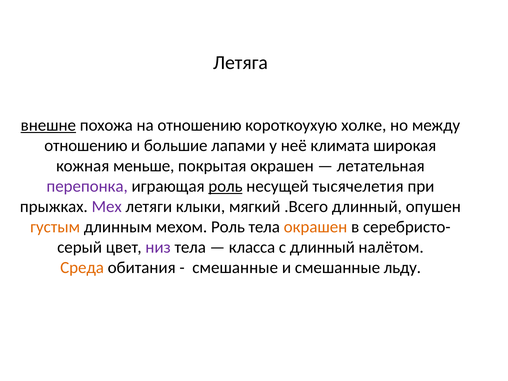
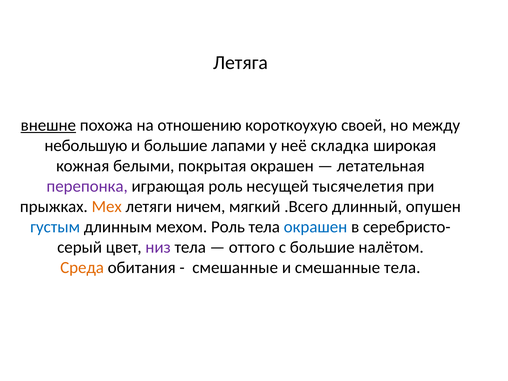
холке: холке -> своей (364, 125)
отношению: отношению -> небольшую (86, 146)
климата: климата -> складка (340, 146)
меньше: меньше -> белыми (144, 166)
роль underline: present -> none (225, 186)
Мех colour: purple -> orange (107, 207)
клыки: клыки -> ничем (201, 207)
густым colour: orange -> blue (55, 227)
окрашен colour: orange -> blue (315, 227)
класса: класса -> оттого (252, 247)
с длинный: длинный -> большие (322, 247)
смешанные льду: льду -> тела (402, 268)
